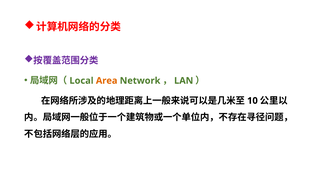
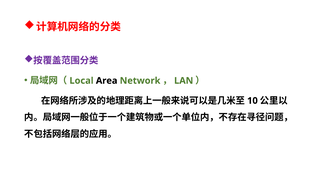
Area colour: orange -> black (107, 81)
